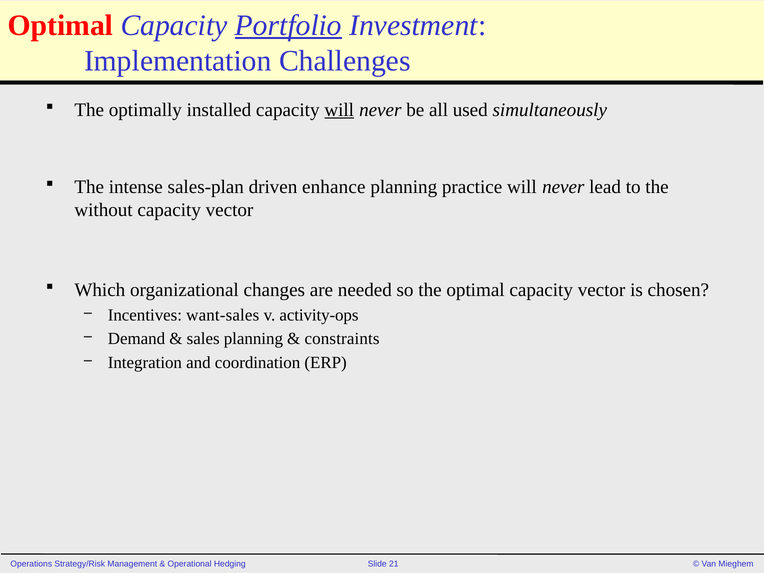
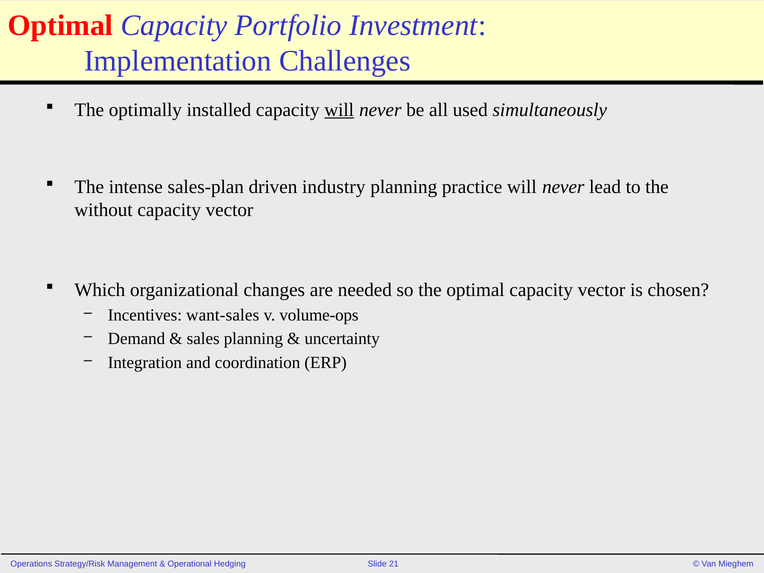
Portfolio underline: present -> none (288, 25)
enhance: enhance -> industry (334, 187)
activity-ops: activity-ops -> volume-ops (319, 315)
constraints: constraints -> uncertainty (342, 339)
